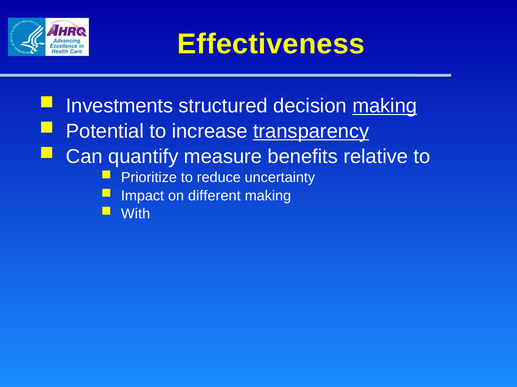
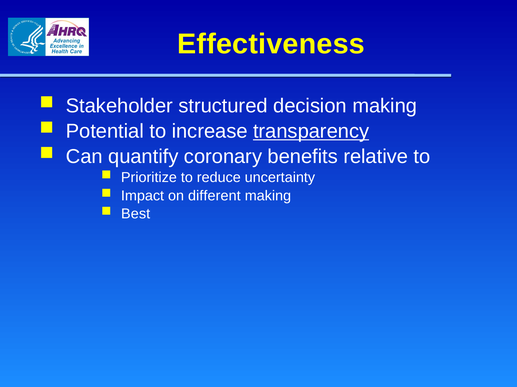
Investments: Investments -> Stakeholder (119, 106)
making underline: present -> none (385, 106)
measure: measure -> coronary (223, 157)
With: With -> Best (136, 214)
